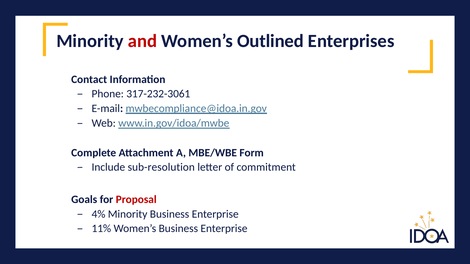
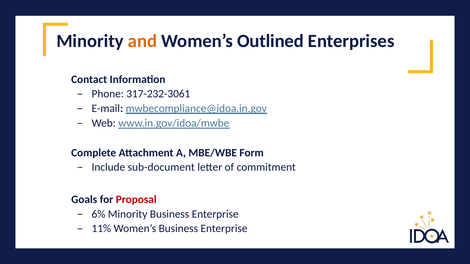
and colour: red -> orange (142, 41)
sub-resolution: sub-resolution -> sub-document (161, 167)
4%: 4% -> 6% (99, 214)
